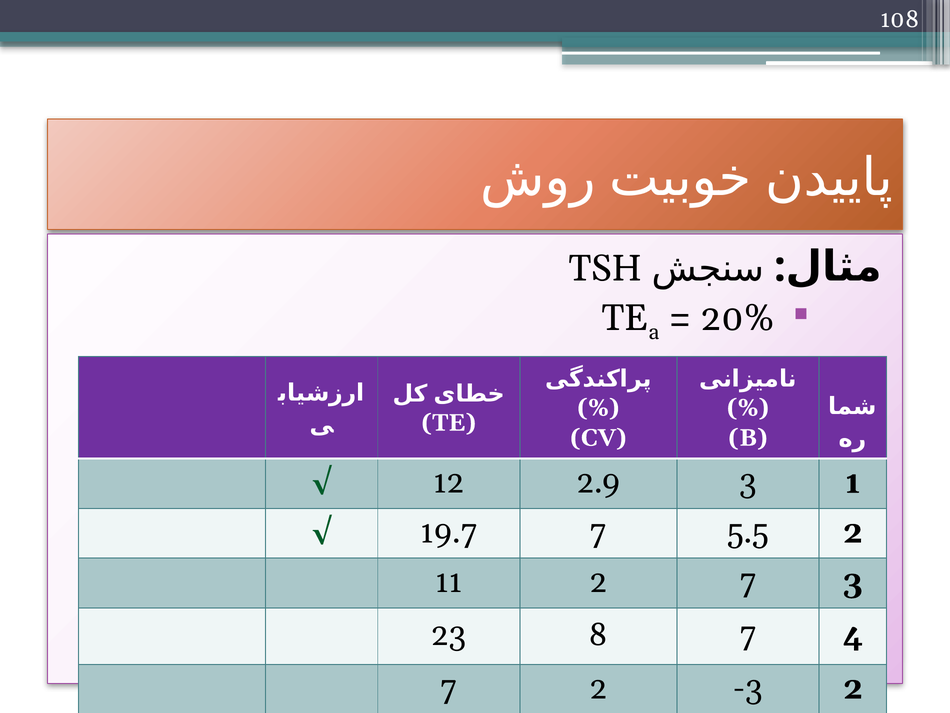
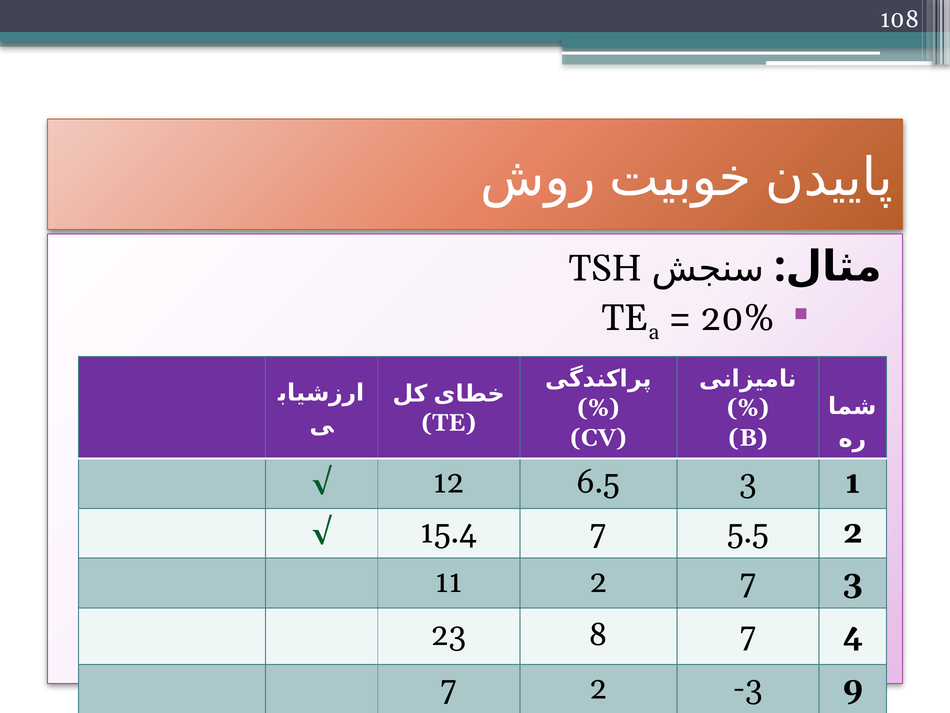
2.9: 2.9 -> 6.5 (598, 482)
19.7: 19.7 -> 15.4 (449, 532)
-3 2: 2 -> 9 (853, 688)
